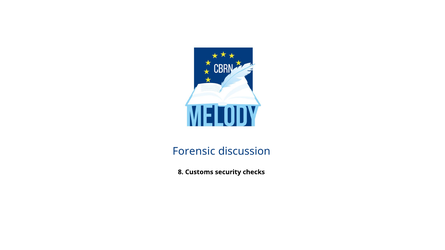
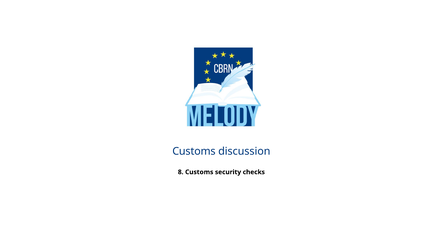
Forensic: Forensic -> Customs (194, 151)
